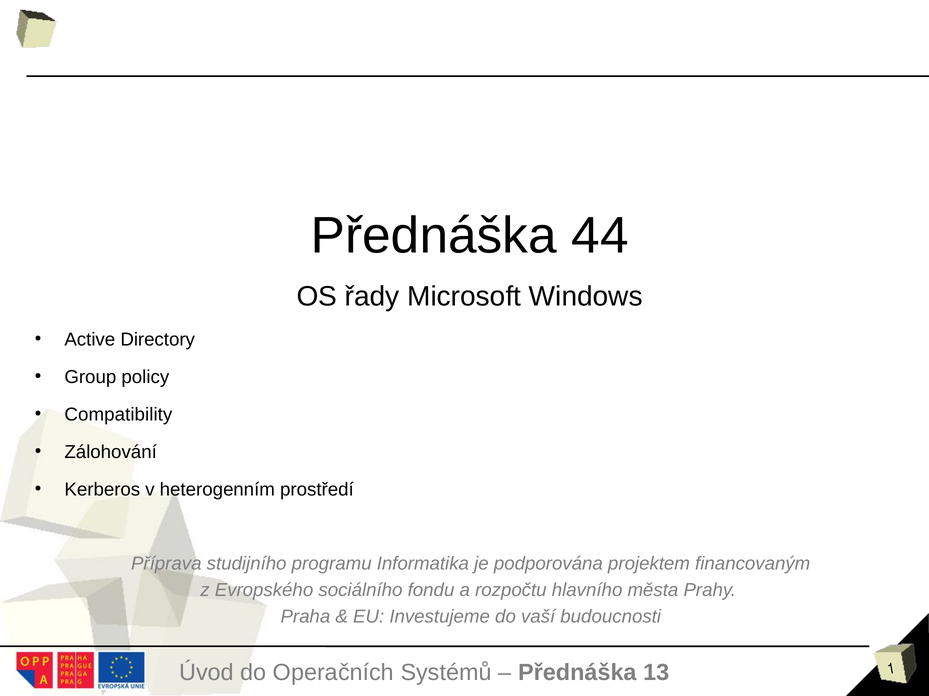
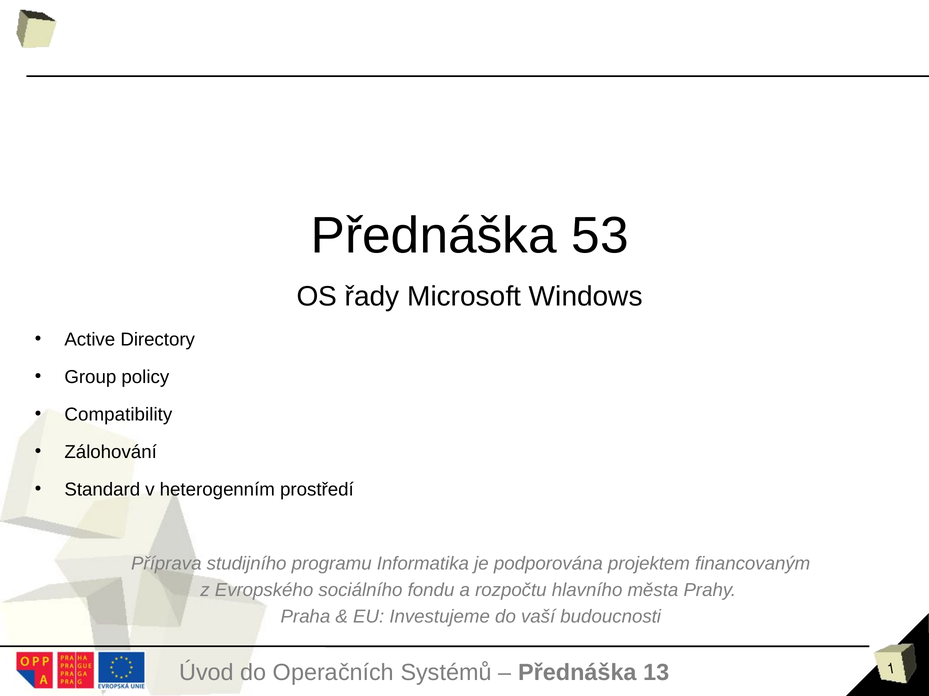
44: 44 -> 53 (600, 236)
Kerberos: Kerberos -> Standard (102, 490)
